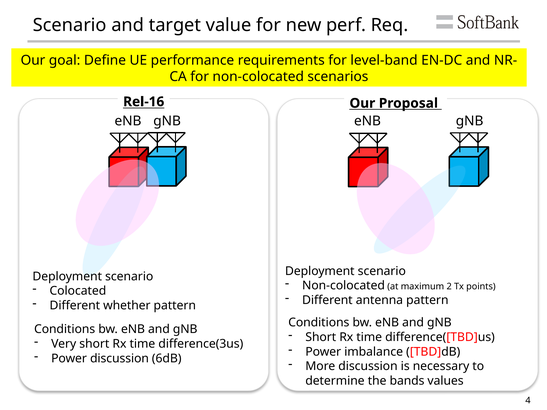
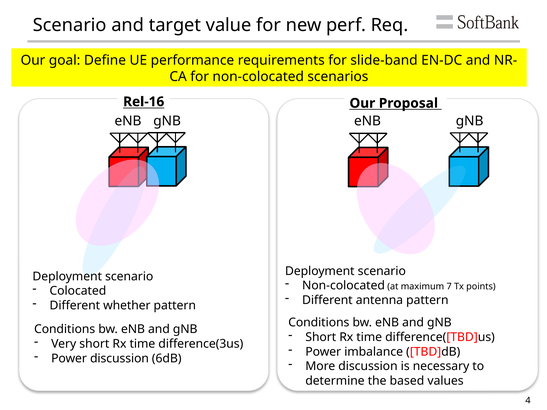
level-band: level-band -> slide-band (384, 60)
2: 2 -> 7 (449, 287)
bands: bands -> based (407, 381)
